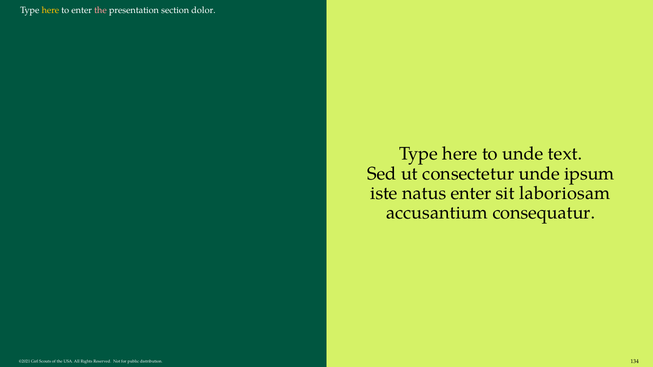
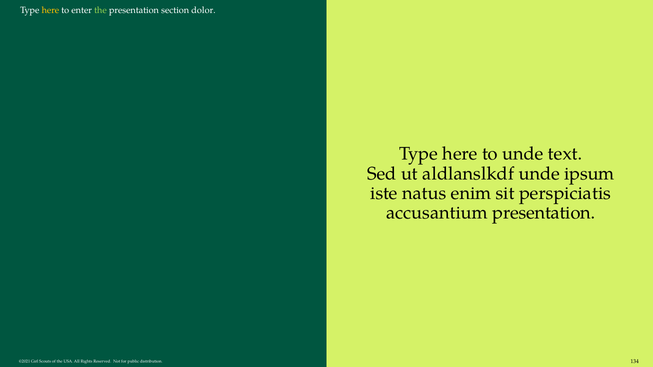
the colour: pink -> light green (100, 10)
consectetur: consectetur -> aldlanslkdf (468, 174)
natus enter: enter -> enim (471, 193)
laboriosam: laboriosam -> perspiciatis (565, 193)
accusantium consequatur: consequatur -> presentation (544, 213)
